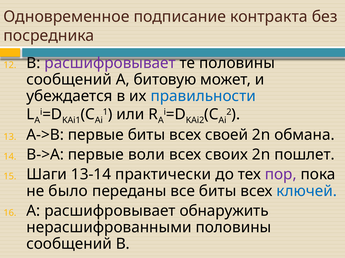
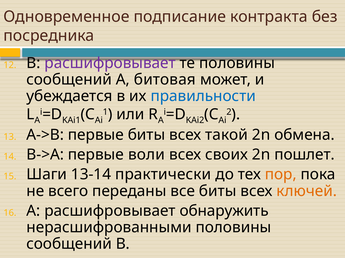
битовую: битовую -> битовая (165, 80)
своей: своей -> такой (227, 135)
обмана: обмана -> обмена (304, 135)
пор colour: purple -> orange (281, 175)
было: было -> всего (68, 192)
ключей colour: blue -> orange (307, 192)
